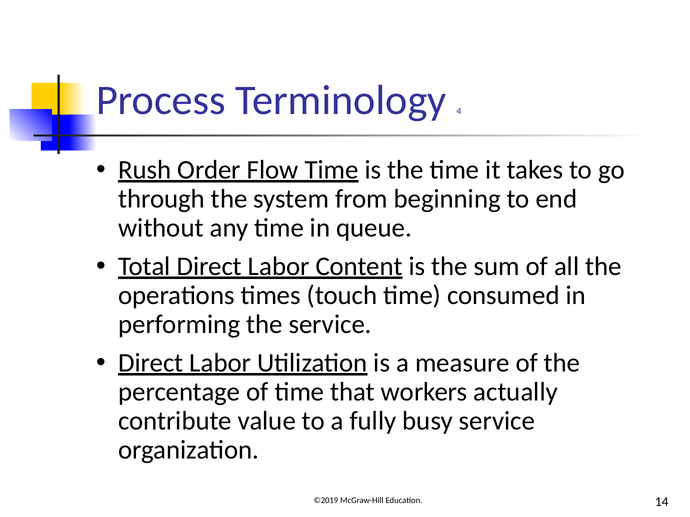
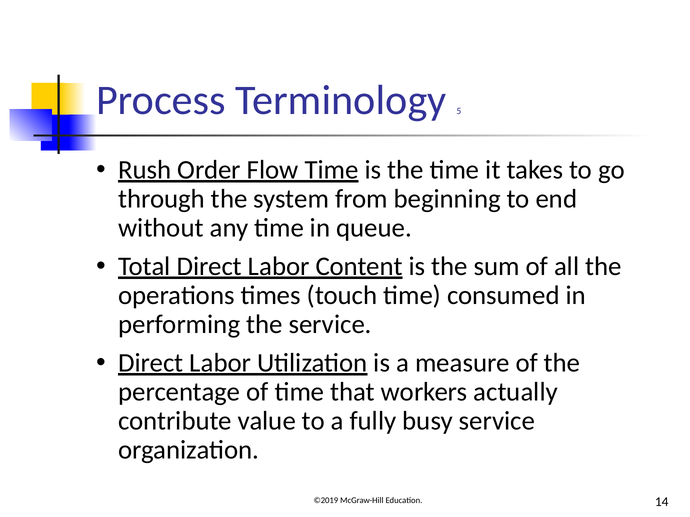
4: 4 -> 5 (459, 111)
